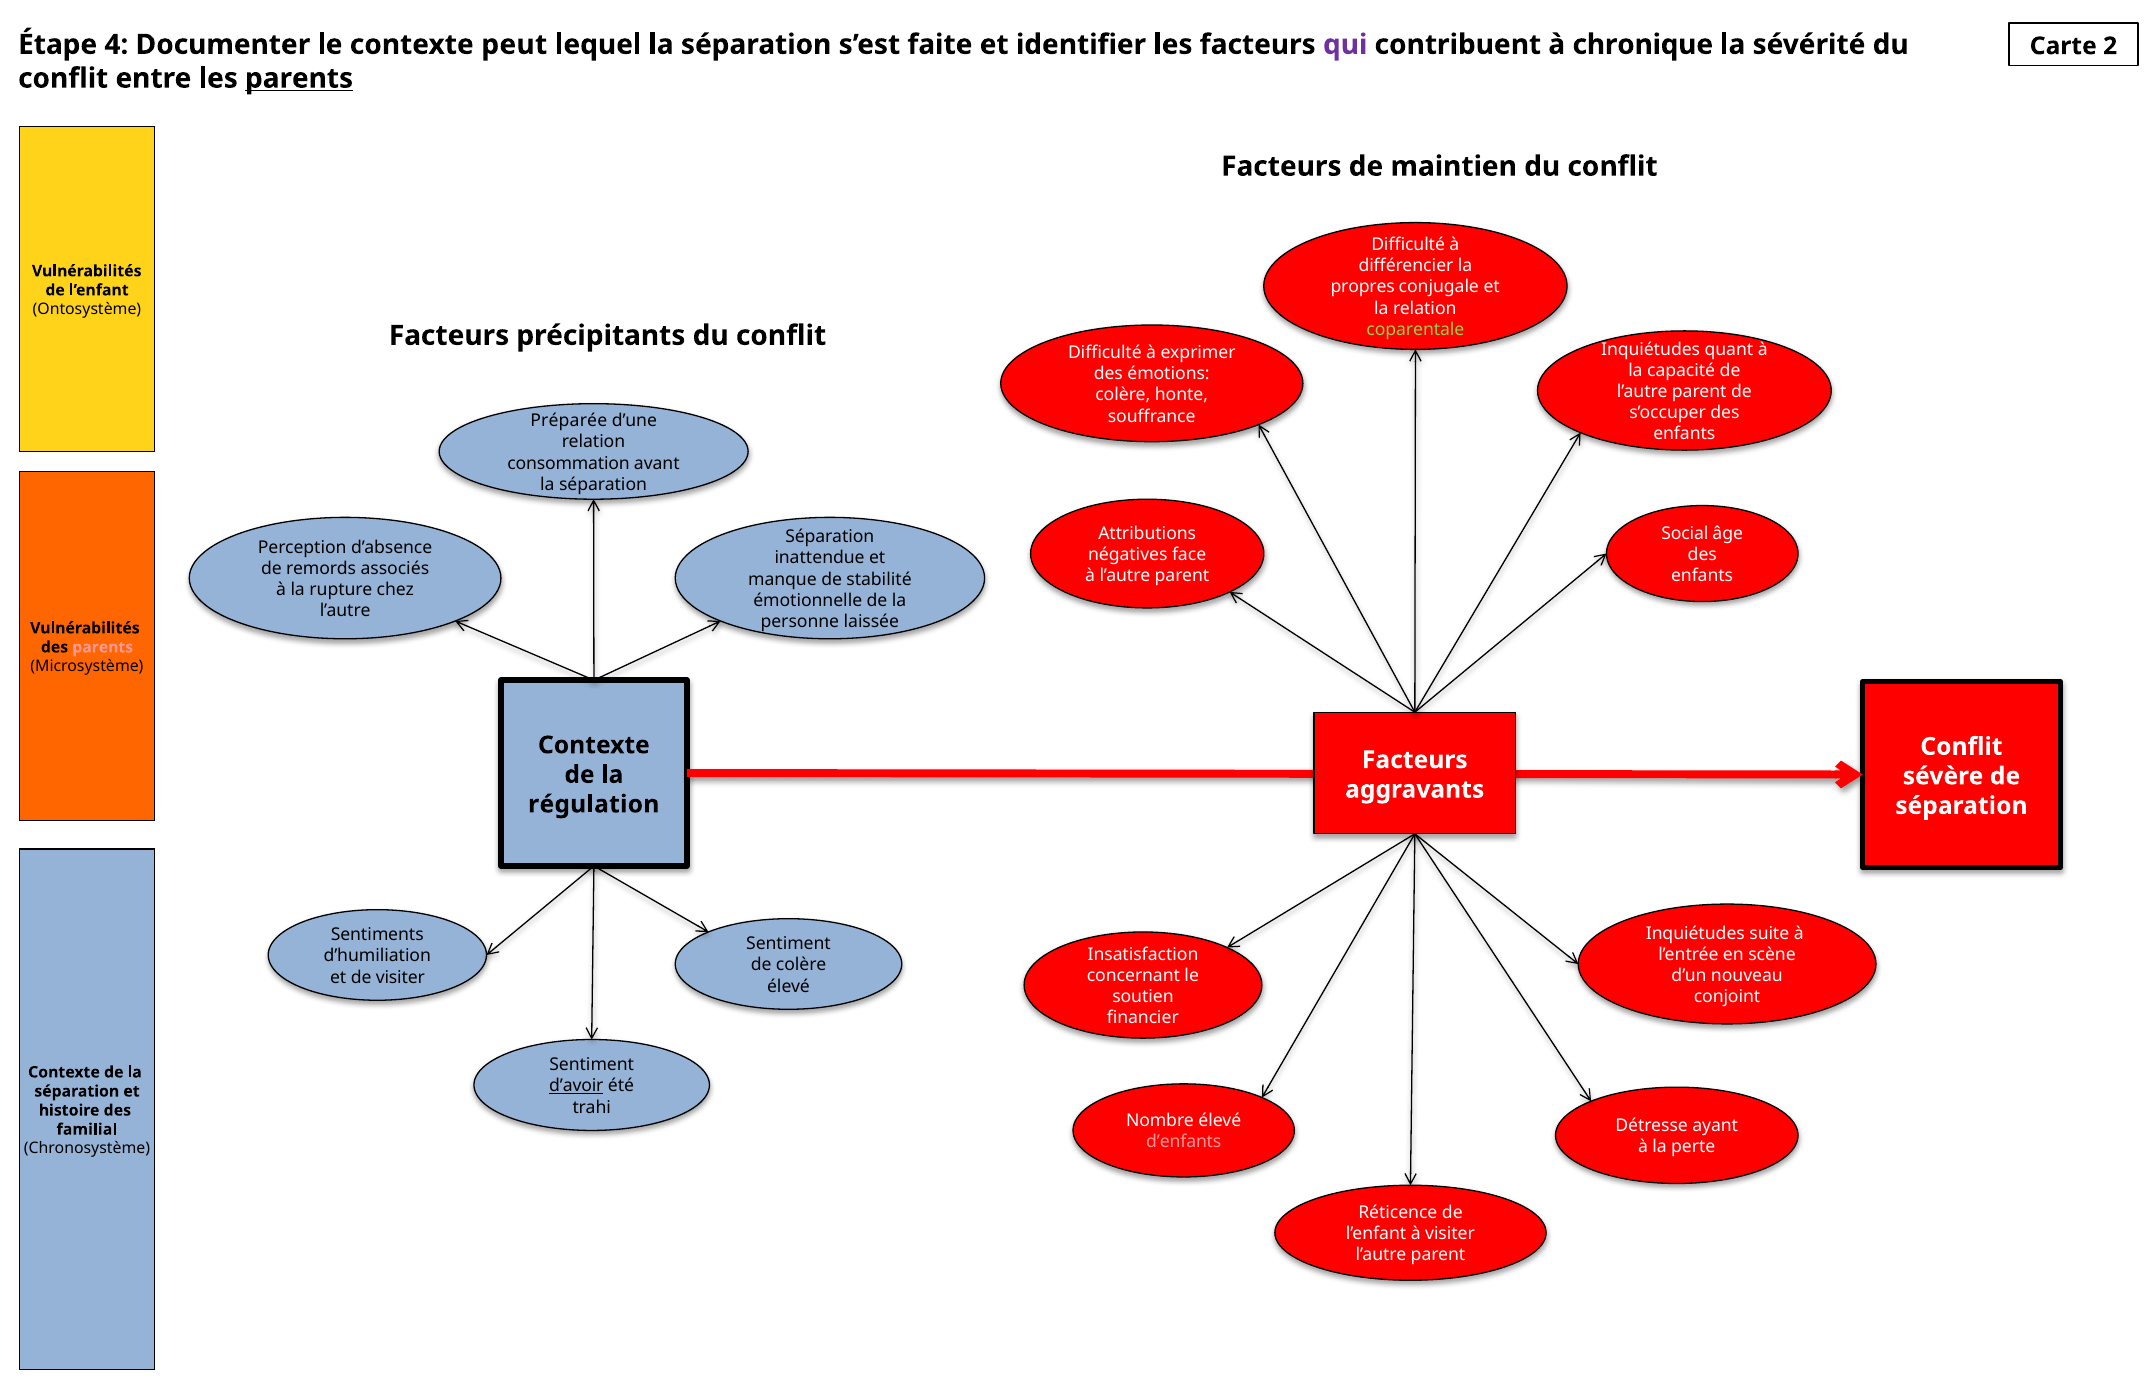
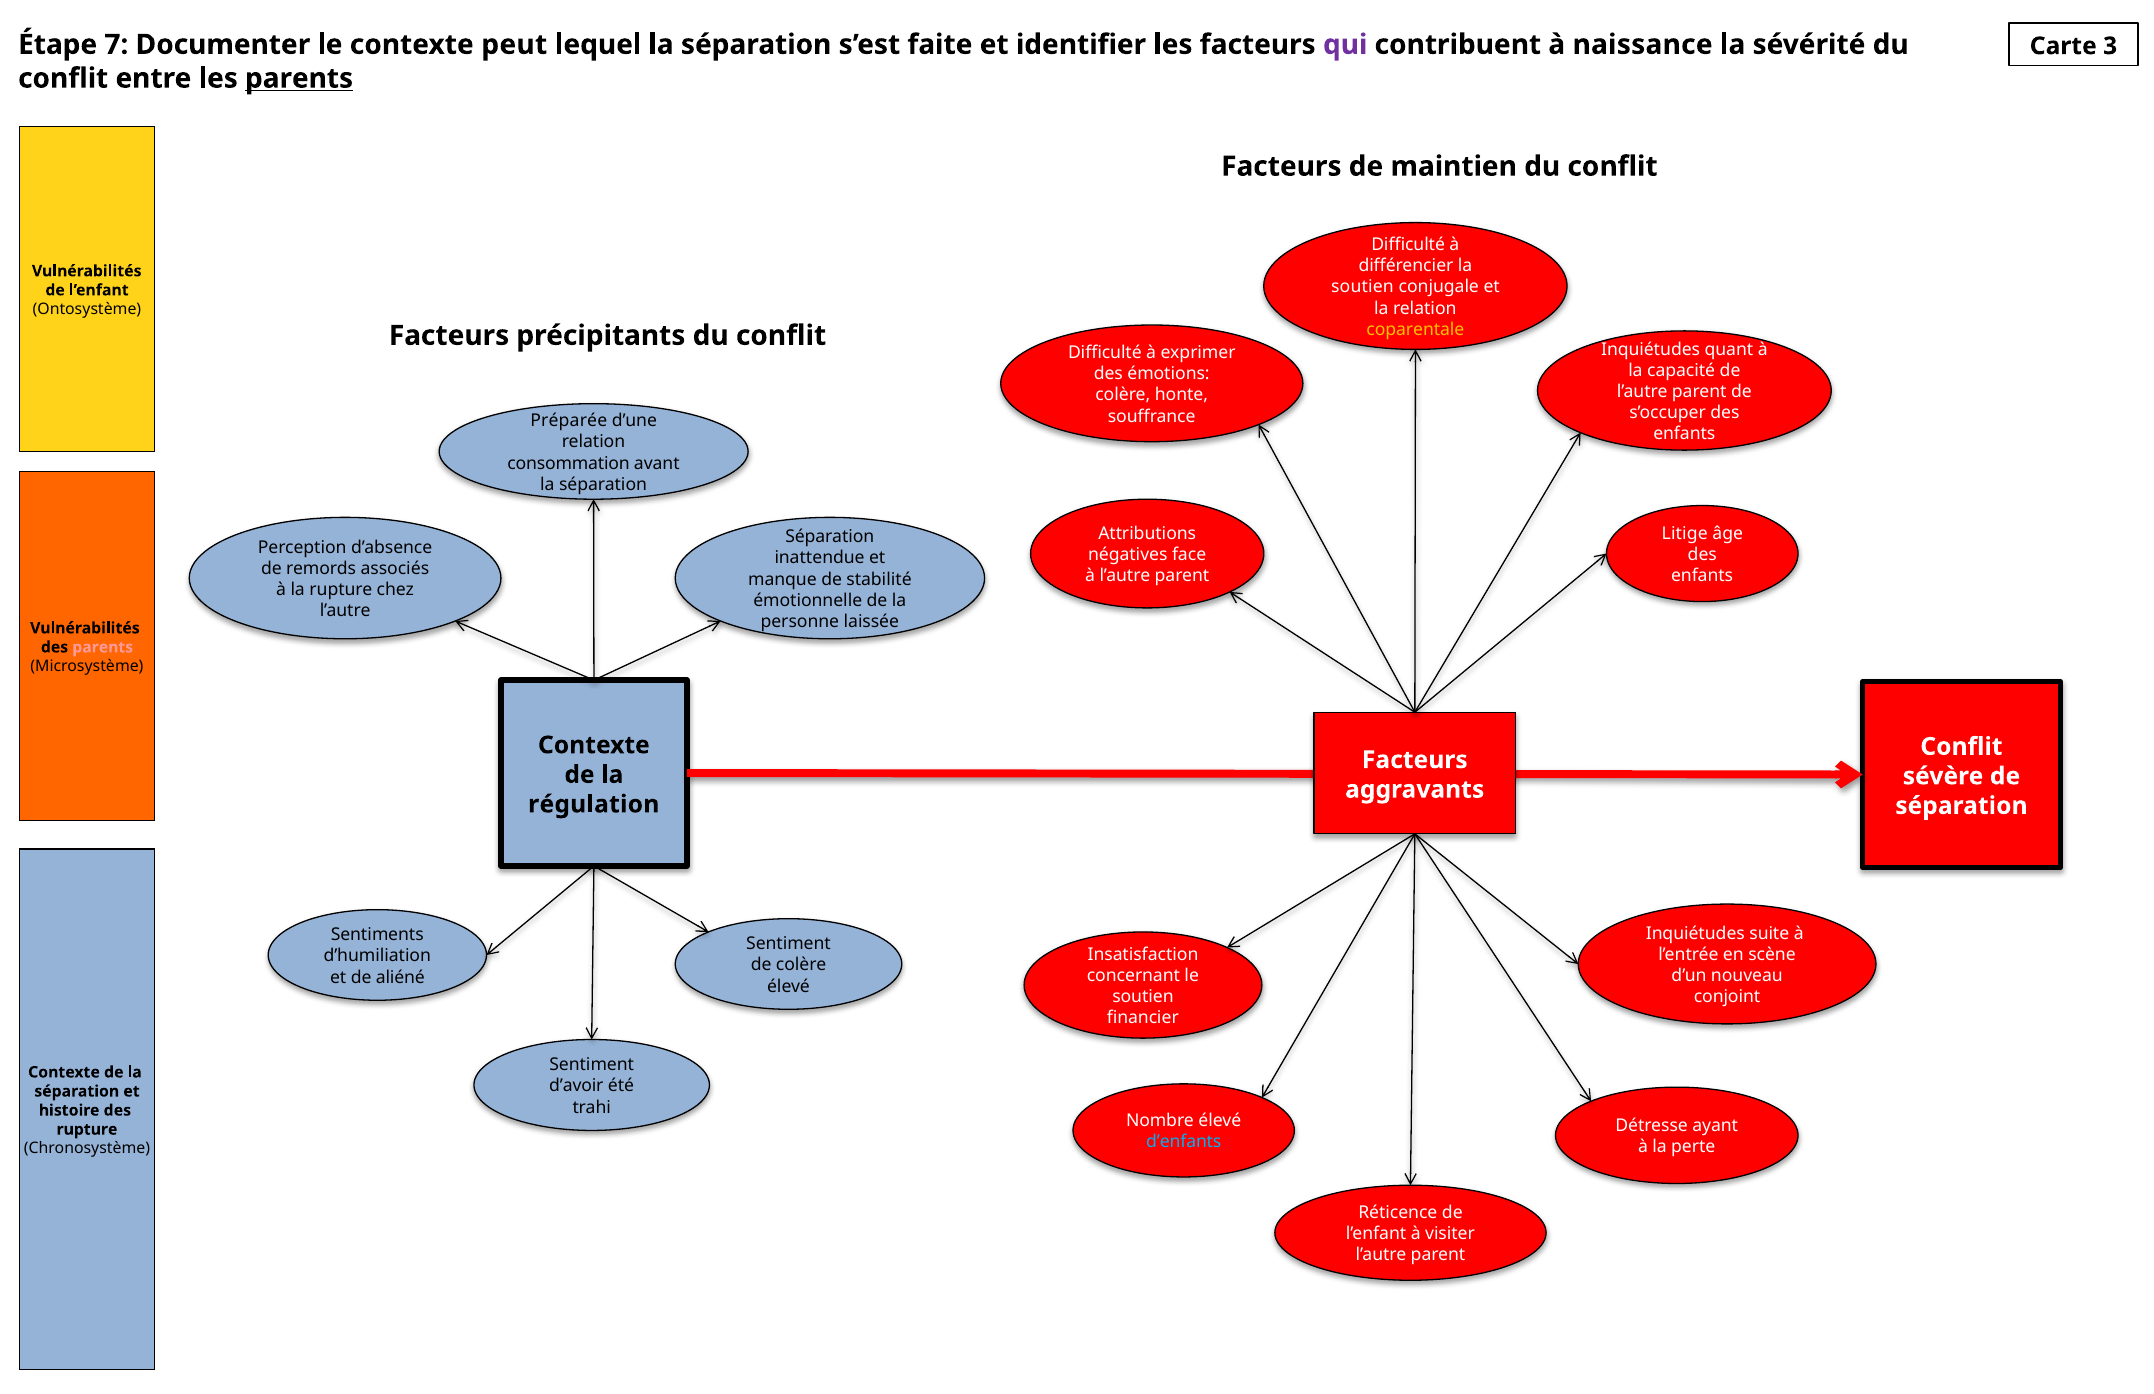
4: 4 -> 7 (116, 45)
chronique: chronique -> naissance (1643, 45)
2: 2 -> 3 (2110, 46)
propres: propres -> soutien (1362, 287)
coparentale colour: light green -> yellow (1415, 329)
Social: Social -> Litige (1685, 534)
de visiter: visiter -> aliéné (400, 977)
d’avoir underline: present -> none (576, 1086)
familial: familial -> rupture (87, 1129)
d’enfants colour: pink -> light blue (1184, 1142)
